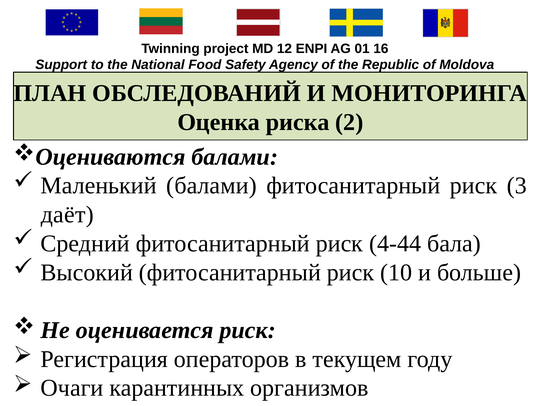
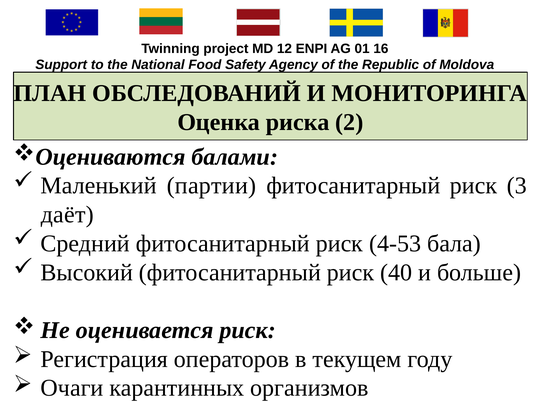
Маленький балами: балами -> партии (211, 186)
4-44: 4-44 -> 4-53 (395, 243)
10: 10 -> 40 (396, 272)
